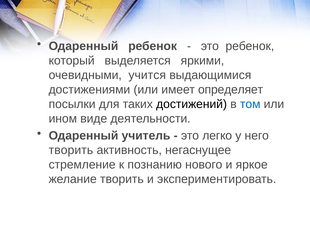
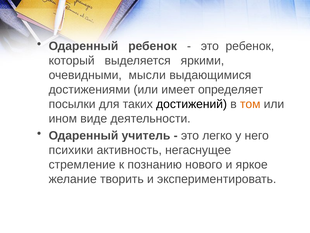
учится: учится -> мысли (147, 75)
том colour: blue -> orange (250, 104)
творить: творить -> психики (71, 150)
